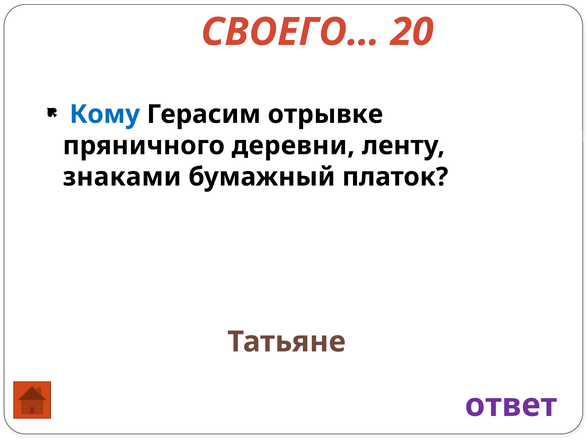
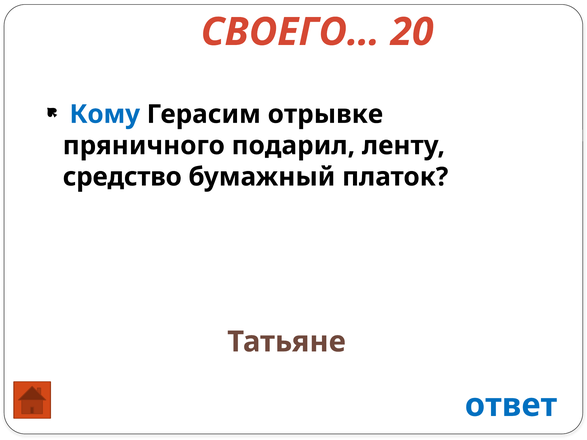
деревни: деревни -> подарил (293, 146)
знаками: знаками -> средство (122, 177)
ответ colour: purple -> blue (511, 405)
